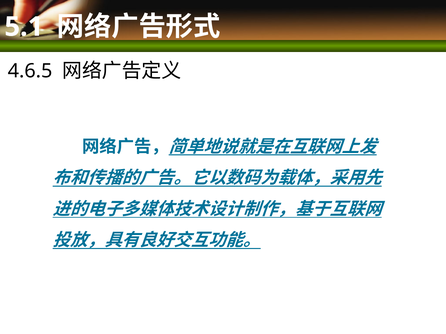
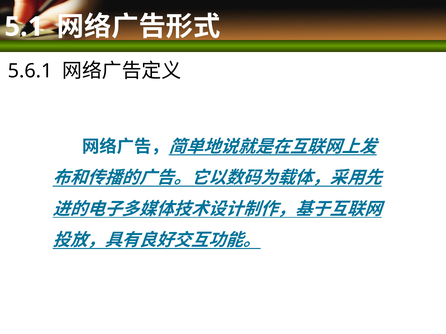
4.6.5: 4.6.5 -> 5.6.1 (30, 71)
